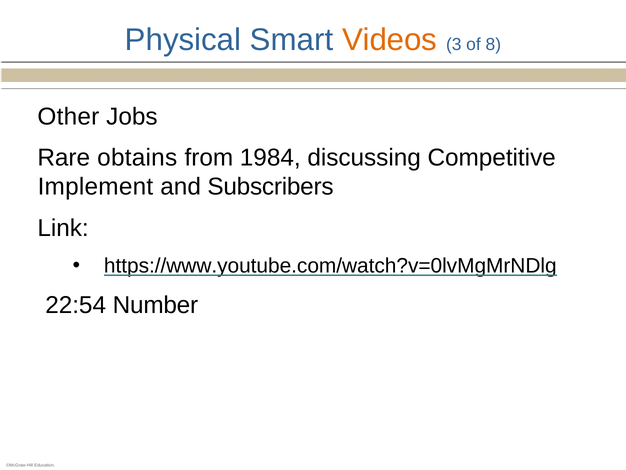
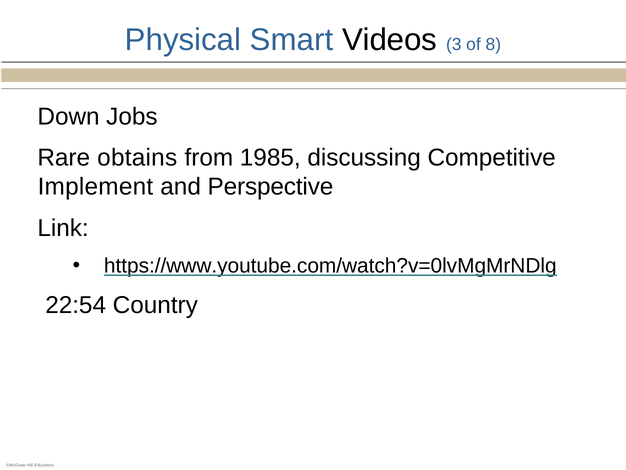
Videos colour: orange -> black (390, 40)
Other: Other -> Down (69, 116)
1984: 1984 -> 1985 (270, 158)
Subscribers: Subscribers -> Perspective (270, 187)
Number: Number -> Country (155, 305)
